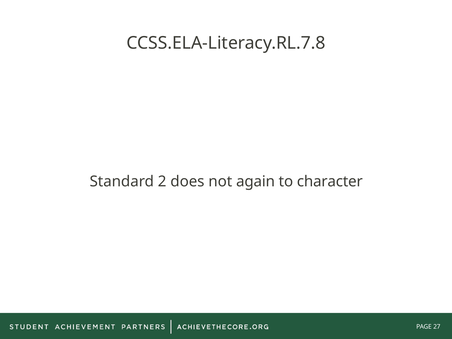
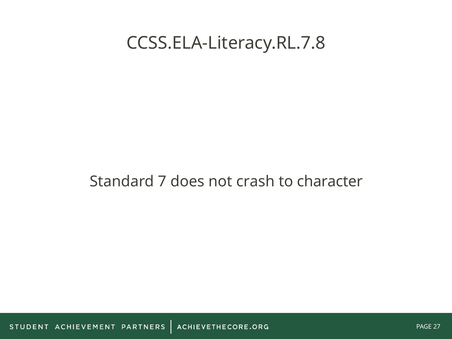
2: 2 -> 7 (162, 181)
again: again -> crash (255, 181)
